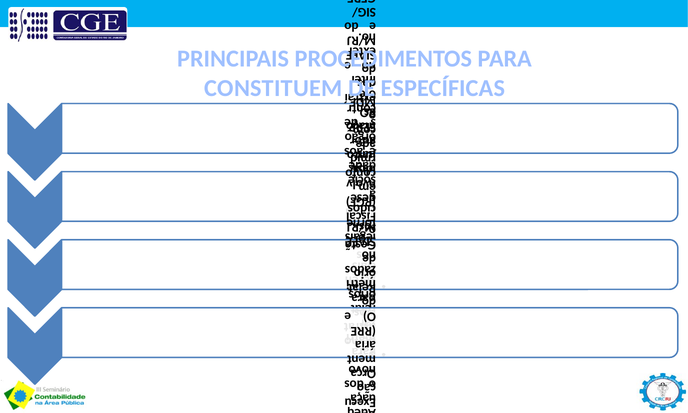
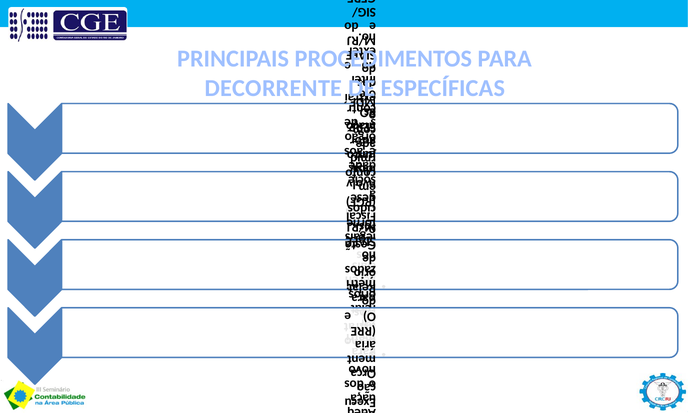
CONSTITUEM: CONSTITUEM -> DECORRENTE (273, 88)
